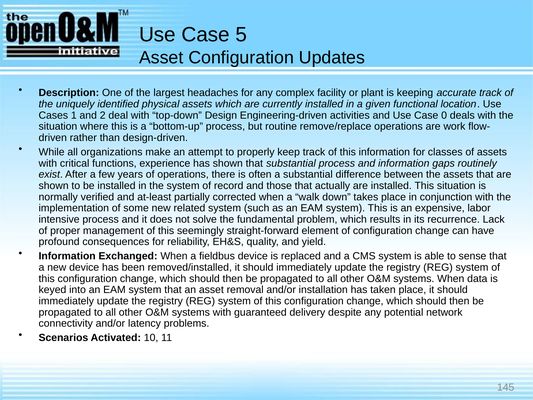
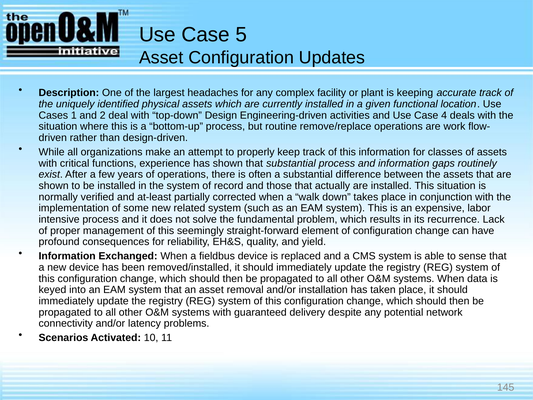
0: 0 -> 4 (444, 115)
